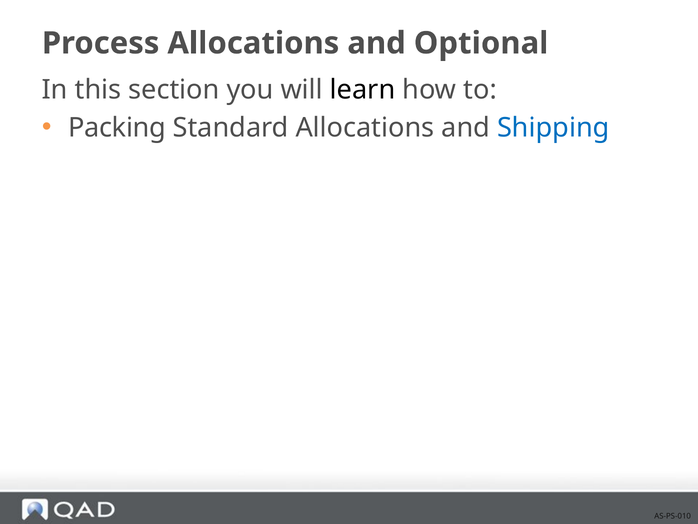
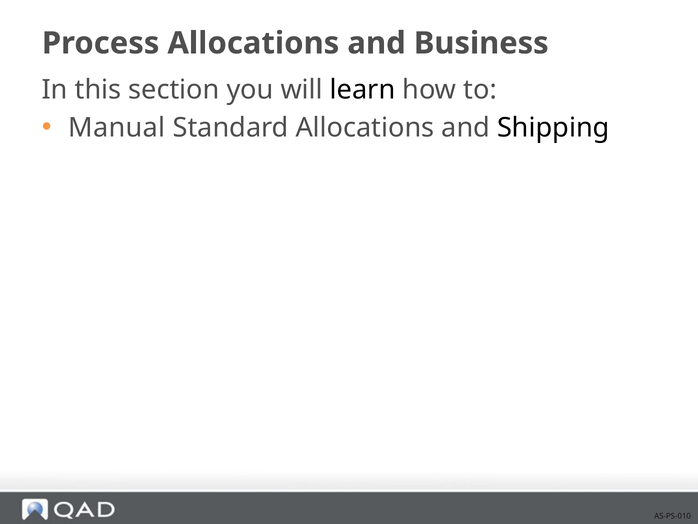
Optional: Optional -> Business (481, 43)
Packing: Packing -> Manual (117, 128)
Shipping colour: blue -> black (553, 128)
